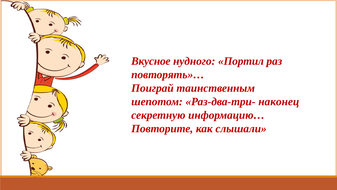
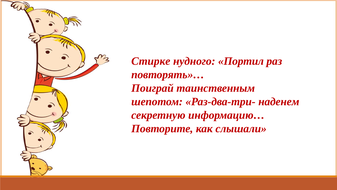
Вкусное: Вкусное -> Стирке (151, 61)
наконец: наконец -> наденем (279, 101)
